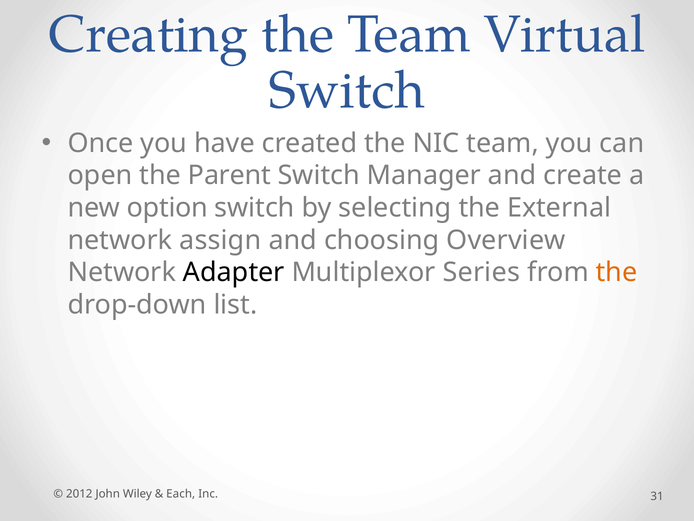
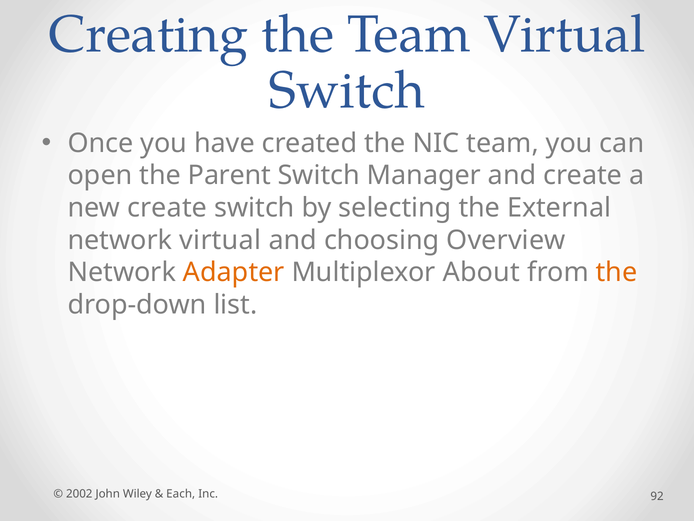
new option: option -> create (167, 208)
network assign: assign -> virtual (220, 240)
Adapter colour: black -> orange (234, 272)
Series: Series -> About (481, 272)
2012: 2012 -> 2002 (79, 494)
31: 31 -> 92 (657, 496)
